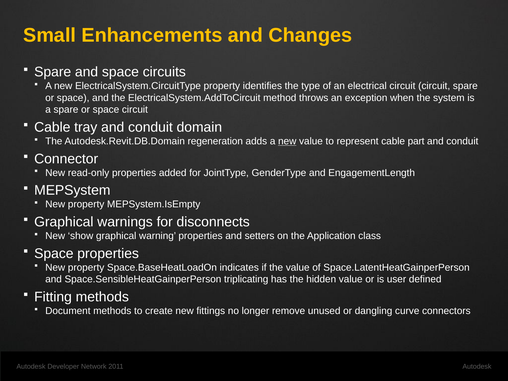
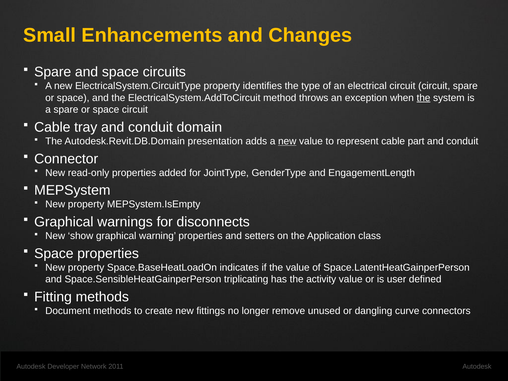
the underline: none -> present (424, 98)
regeneration: regeneration -> presentation (215, 141)
hidden: hidden -> activity (321, 279)
